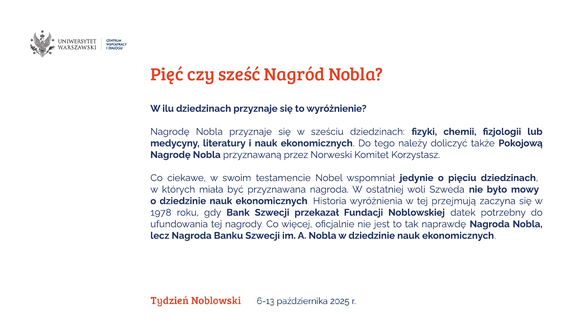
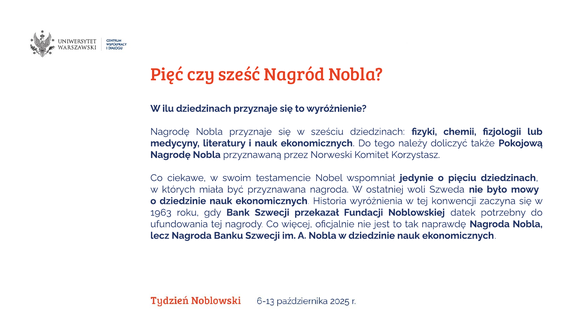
przejmują: przejmują -> konwencji (454, 201)
1978: 1978 -> 1963 (161, 213)
